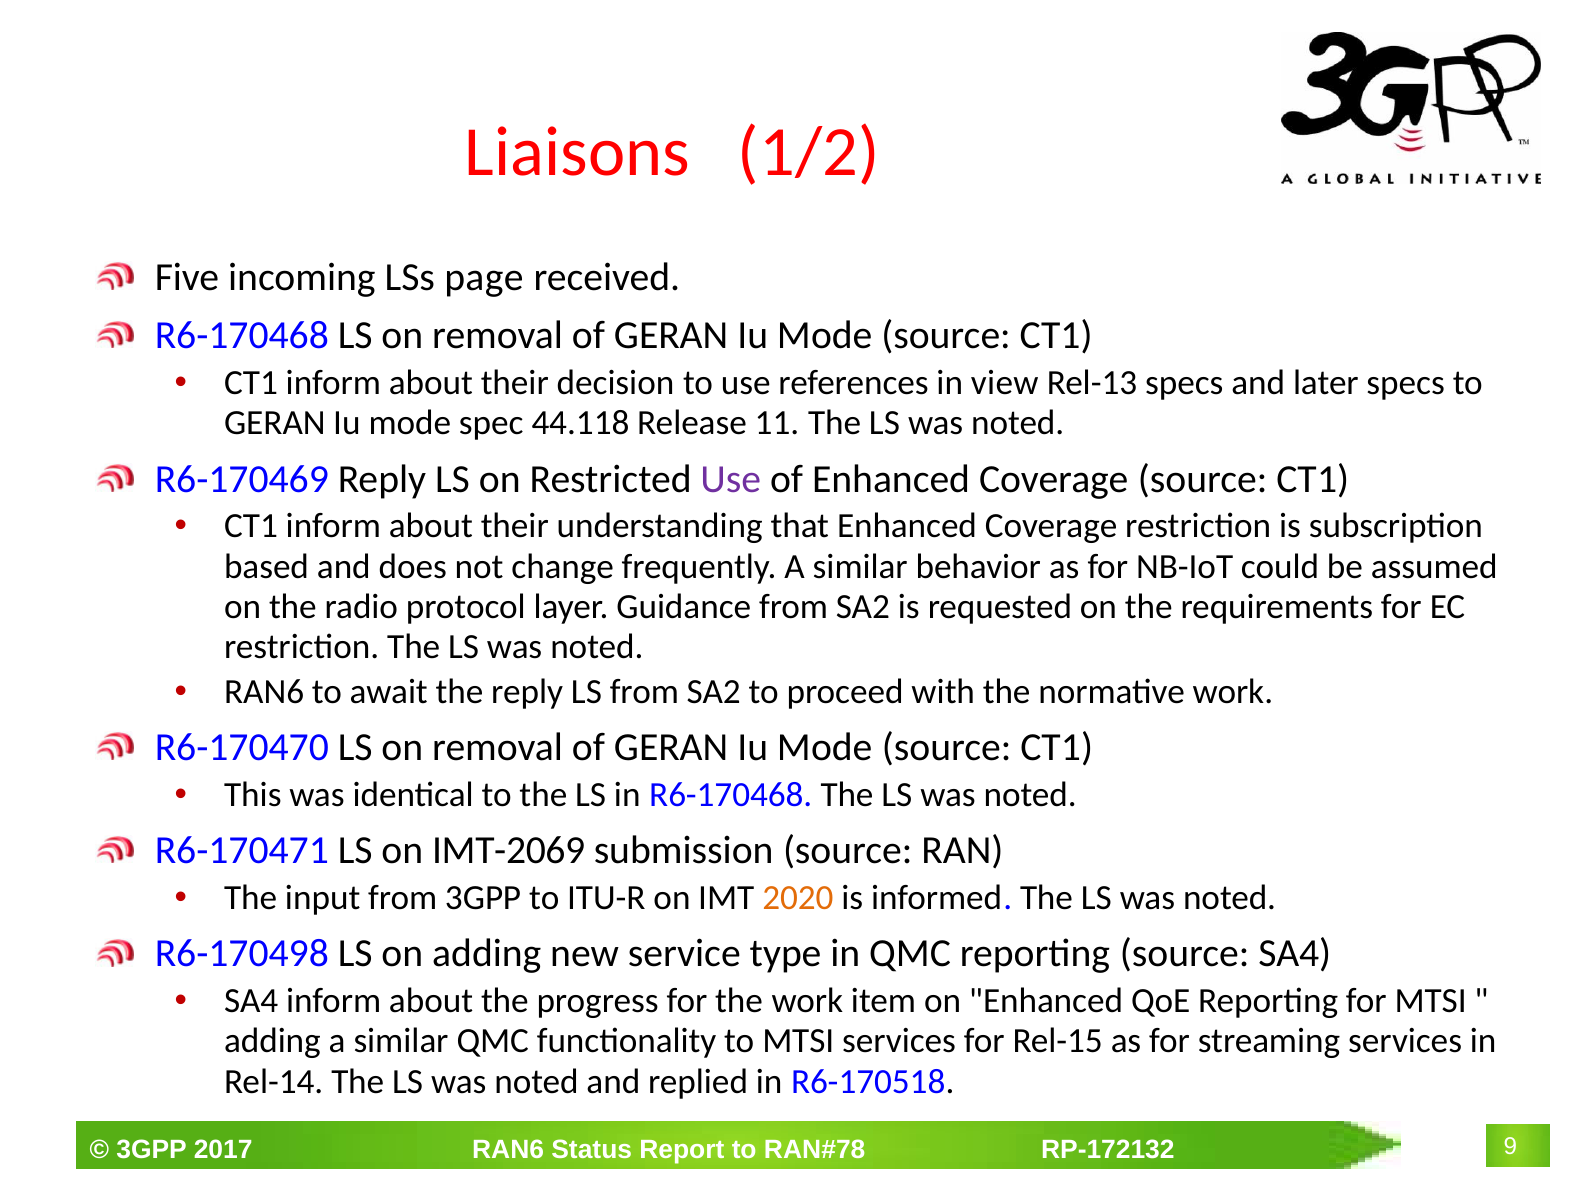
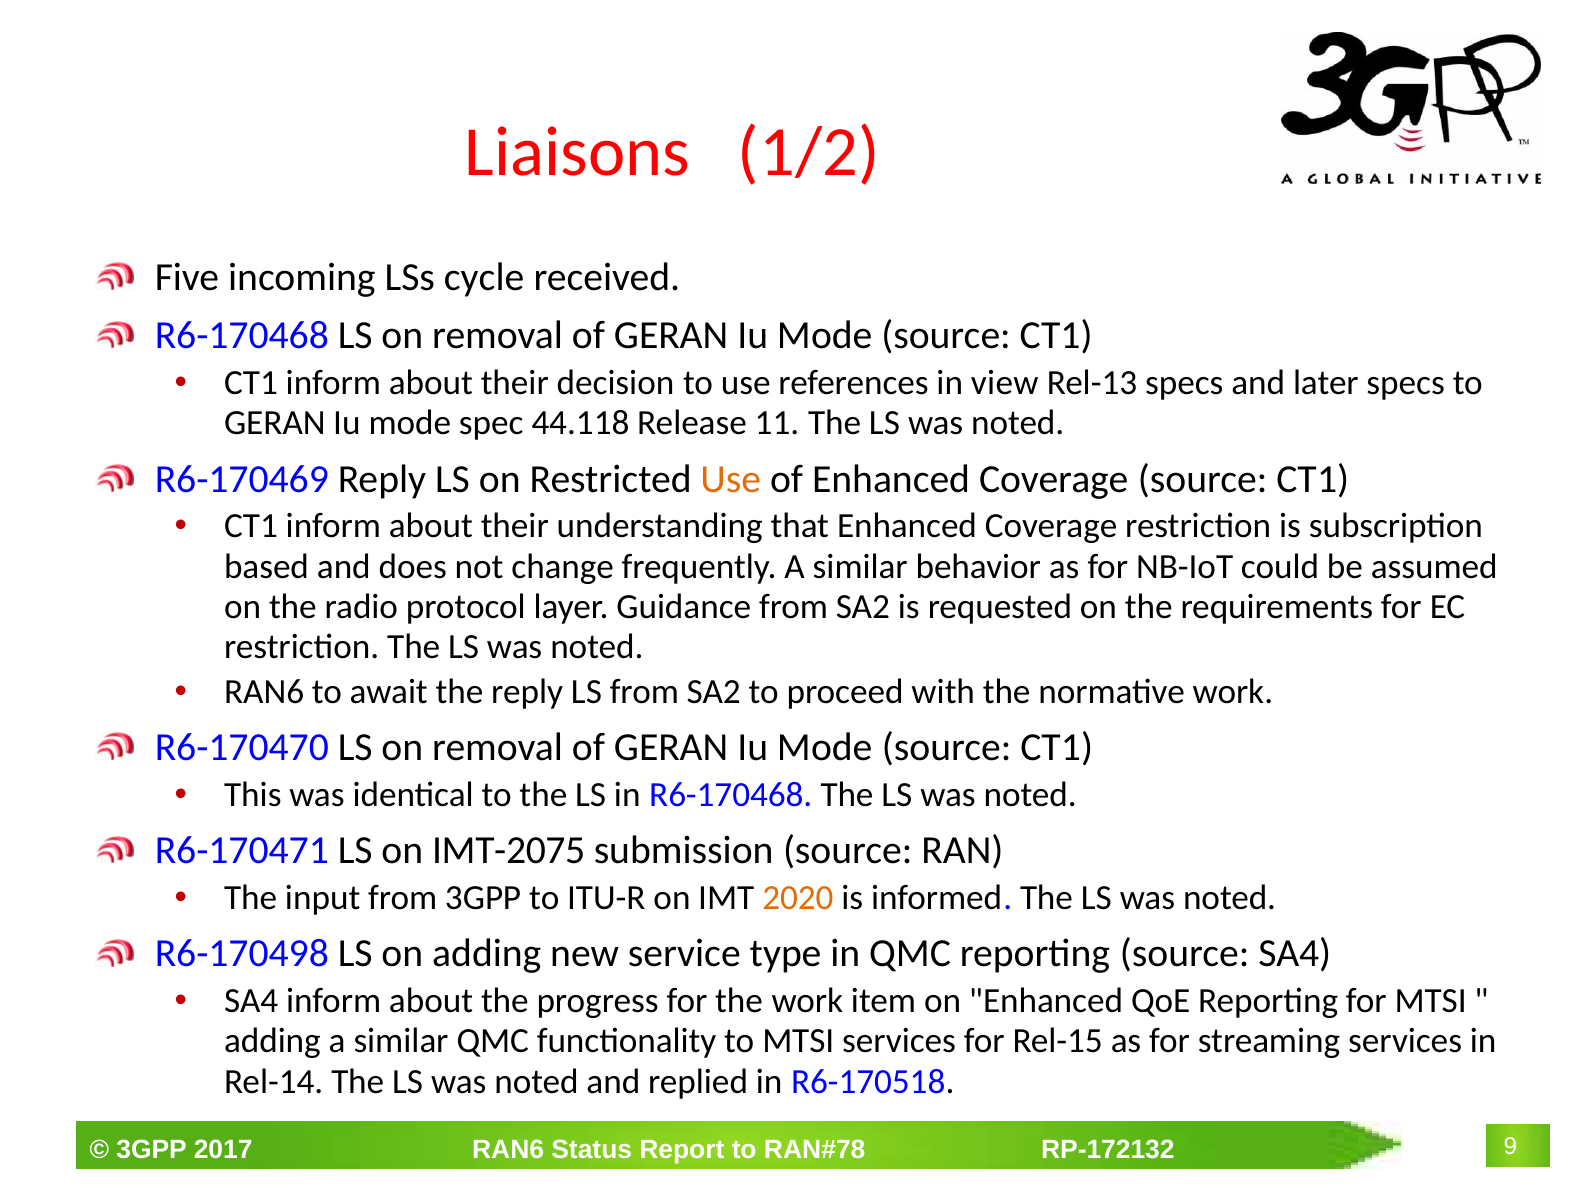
page: page -> cycle (484, 277)
Use colour: purple -> orange (731, 479)
IMT-2069: IMT-2069 -> IMT-2075 (509, 850)
